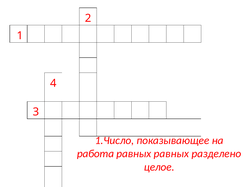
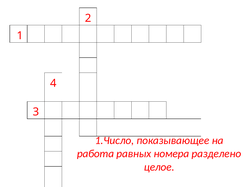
равных равных: равных -> номера (171, 154)
